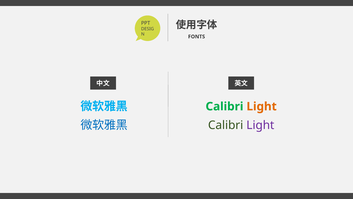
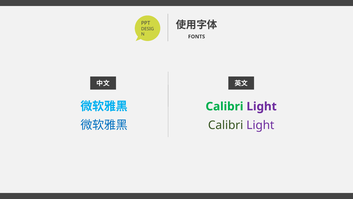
Light colour: orange -> purple (262, 106)
